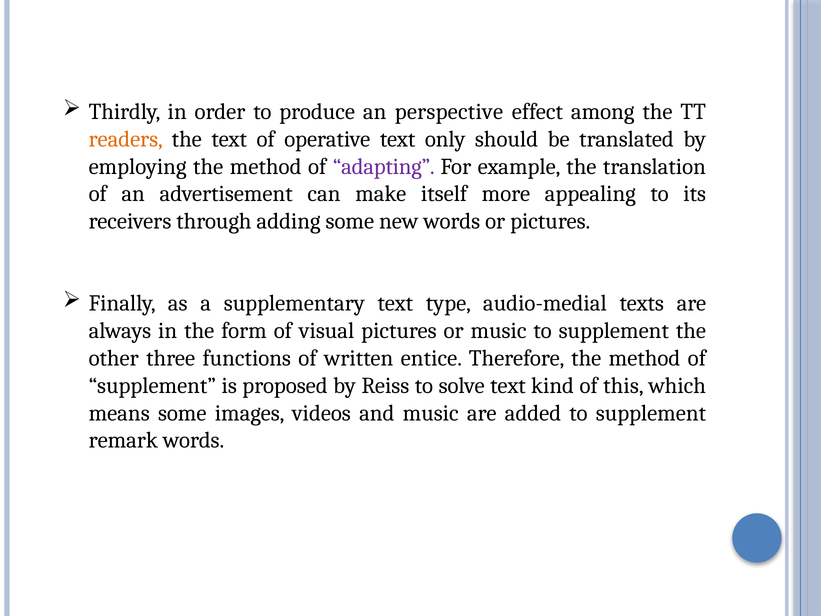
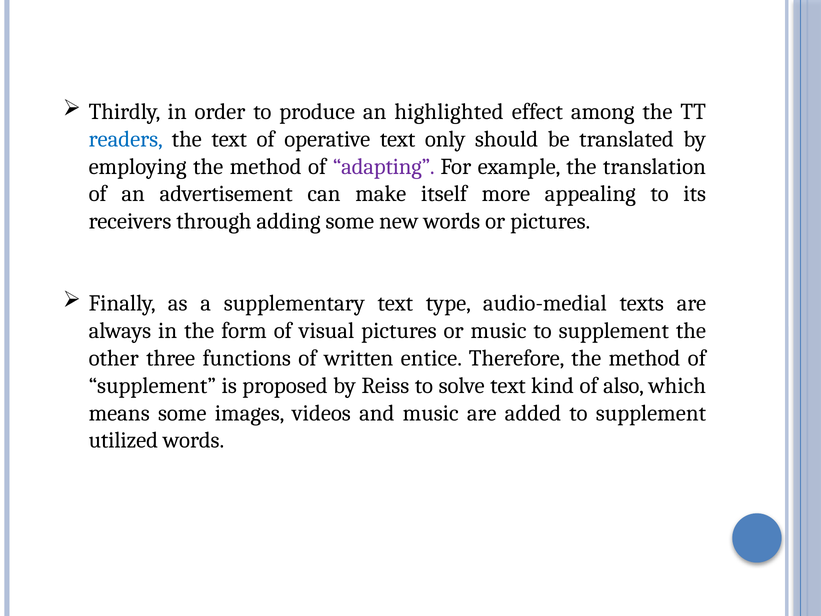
perspective: perspective -> highlighted (449, 112)
readers colour: orange -> blue (126, 139)
this: this -> also (624, 385)
remark: remark -> utilized (123, 440)
